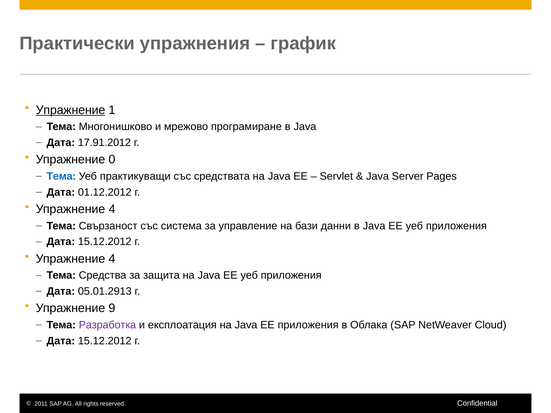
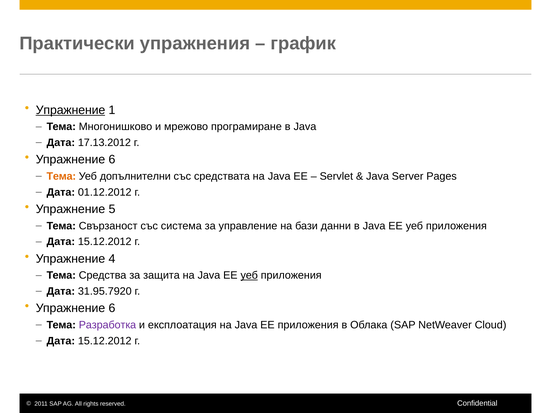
17.91.2012: 17.91.2012 -> 17.13.2012 (104, 143)
0: 0 -> 6 (112, 160)
Тема colour: blue -> orange (61, 176)
практикуващи: практикуващи -> допълнителни (135, 176)
4: 4 -> 5 (112, 209)
уеб underline: none -> present (249, 276)
05.01.2913: 05.01.2913 -> 31.95.7920 (105, 291)
9: 9 -> 6 (112, 308)
